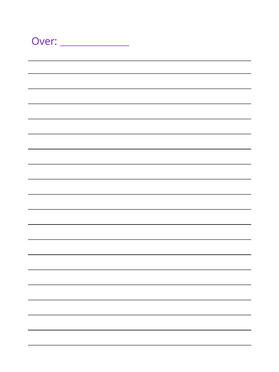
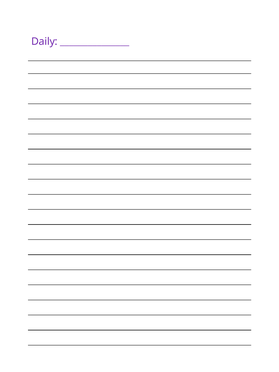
Over: Over -> Daily (44, 42)
